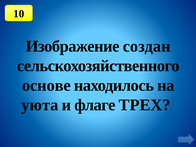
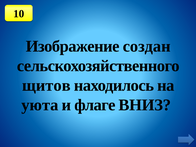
основе: основе -> щитов (46, 85)
ТРЕХ: ТРЕХ -> ВНИЗ (145, 105)
